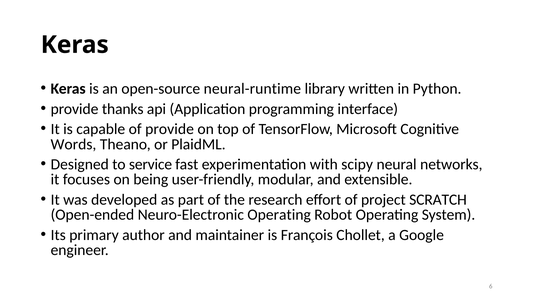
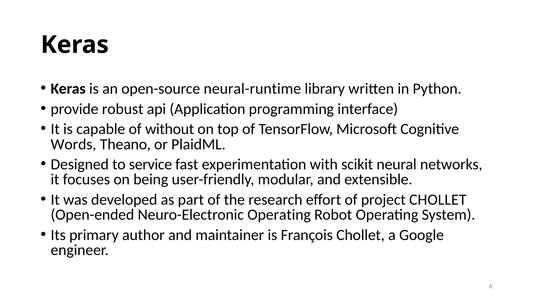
thanks: thanks -> robust (123, 109)
of provide: provide -> without (170, 129)
scipy: scipy -> scikit (357, 164)
project SCRATCH: SCRATCH -> CHOLLET (438, 199)
